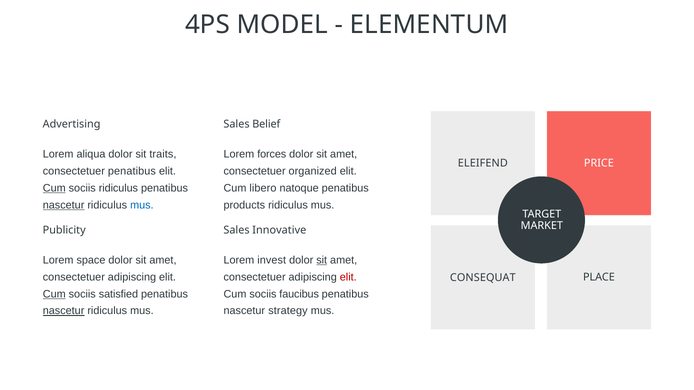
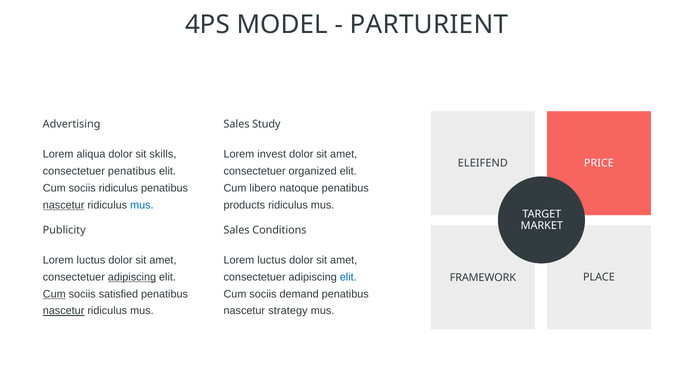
ELEMENTUM: ELEMENTUM -> PARTURIENT (429, 25)
Belief: Belief -> Study (266, 124)
traits: traits -> skills (163, 154)
forces: forces -> invest (272, 154)
Cum underline: present -> none (54, 188)
Innovative: Innovative -> Conditions (279, 230)
space: space -> luctus (91, 260)
invest: invest -> luctus (272, 260)
sit underline: present -> none (322, 260)
adipiscing underline: none -> present (132, 277)
elit colour: red -> blue (348, 277)
CONSEQUAT: CONSEQUAT -> FRAMEWORK (483, 278)
faucibus: faucibus -> demand (299, 294)
